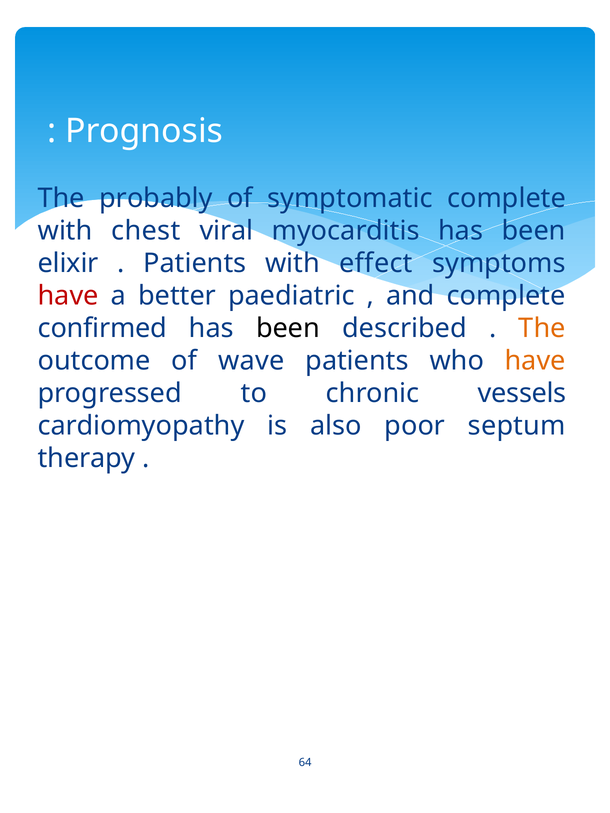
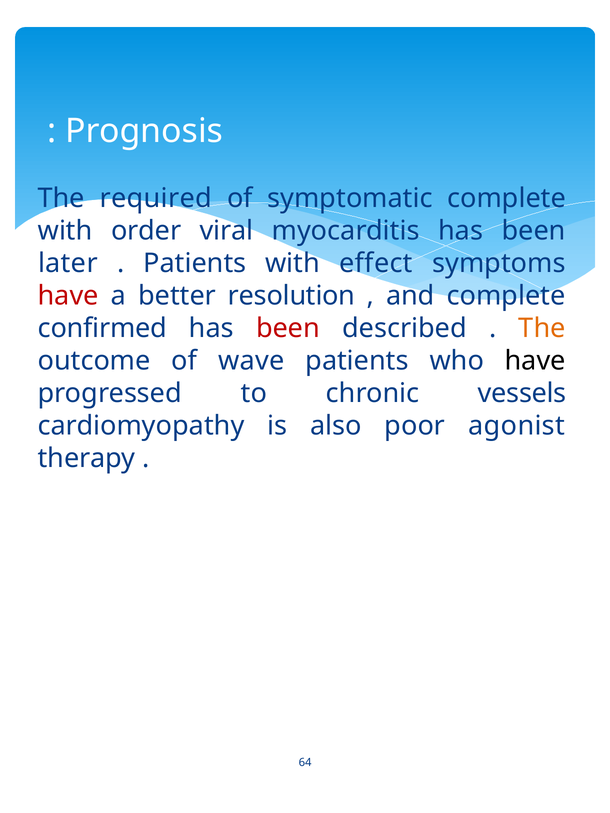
probably: probably -> required (156, 198)
chest: chest -> order (146, 231)
elixir: elixir -> later (68, 263)
paediatric: paediatric -> resolution (292, 296)
been colour: black -> red (288, 328)
have colour: orange -> black (535, 361)
septum: septum -> agonist (517, 426)
